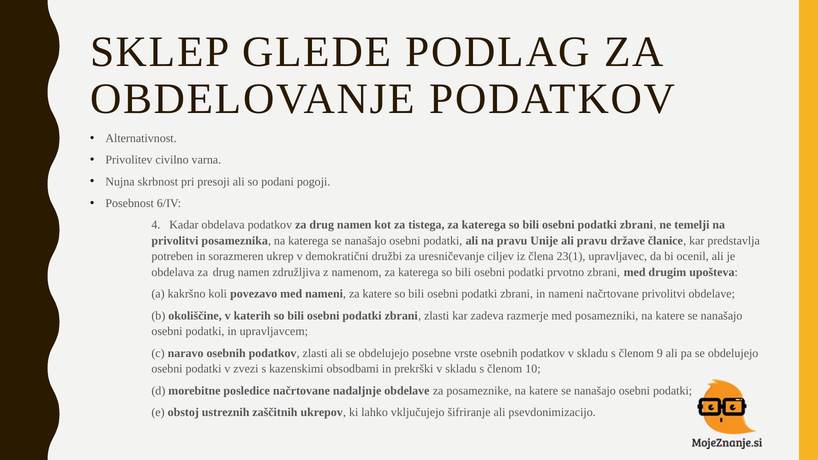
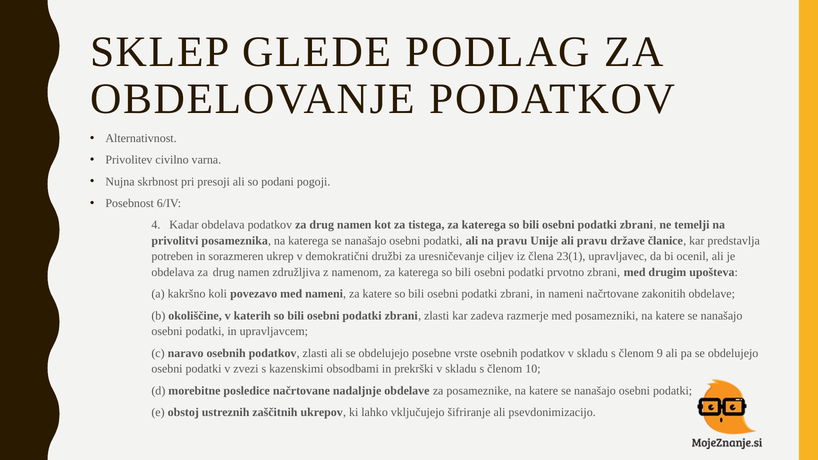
načrtovane privolitvi: privolitvi -> zakonitih (664, 294)
